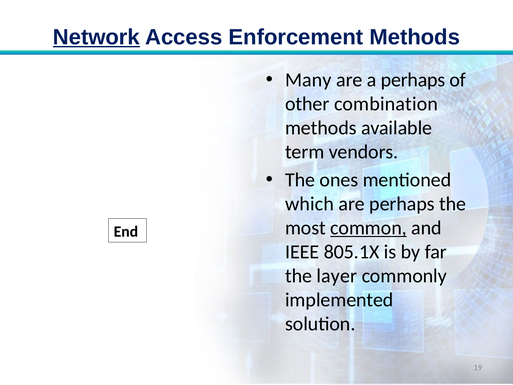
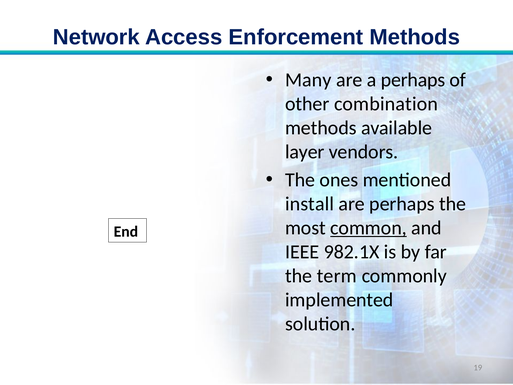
Network underline: present -> none (96, 37)
term: term -> layer (305, 152)
which: which -> install (310, 204)
805.1X: 805.1X -> 982.1X (352, 252)
layer: layer -> term (337, 276)
